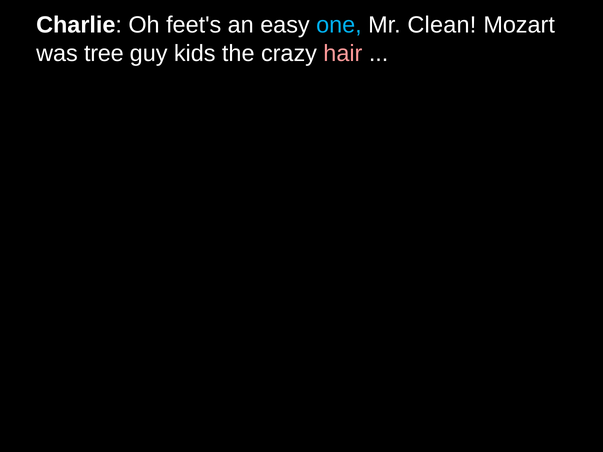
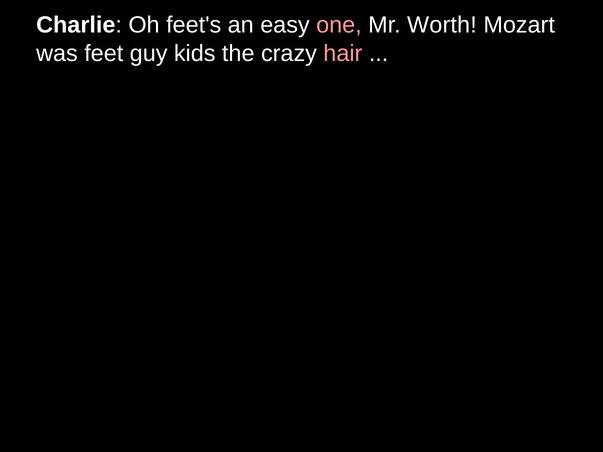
one colour: light blue -> pink (339, 25)
Clean: Clean -> Worth (442, 25)
tree: tree -> feet (104, 53)
